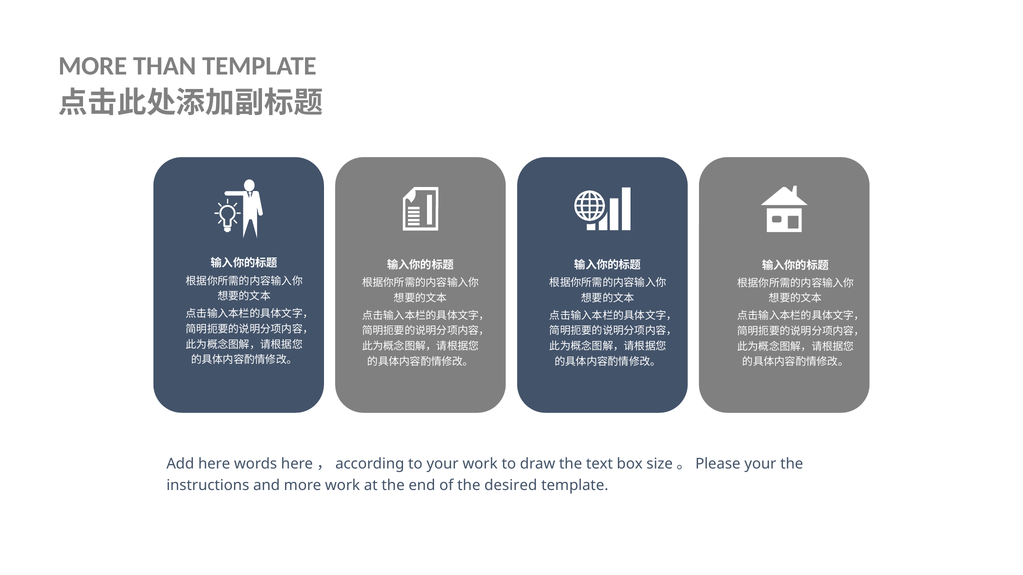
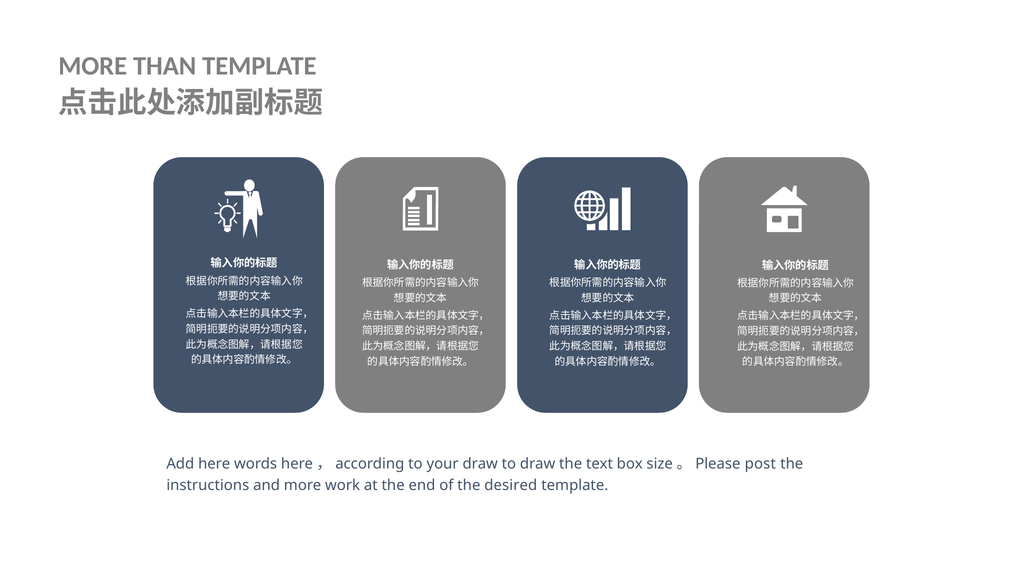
your work: work -> draw (480, 464)
your: your -> post (760, 464)
